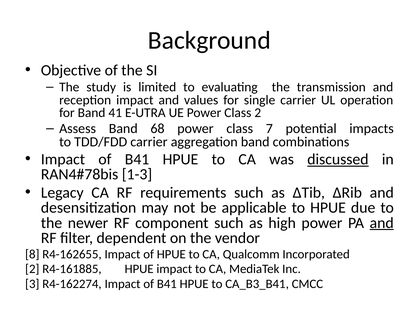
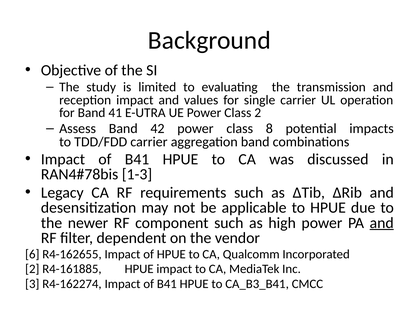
68: 68 -> 42 (157, 129)
7: 7 -> 8 (269, 129)
discussed underline: present -> none (338, 159)
8: 8 -> 6 (32, 254)
